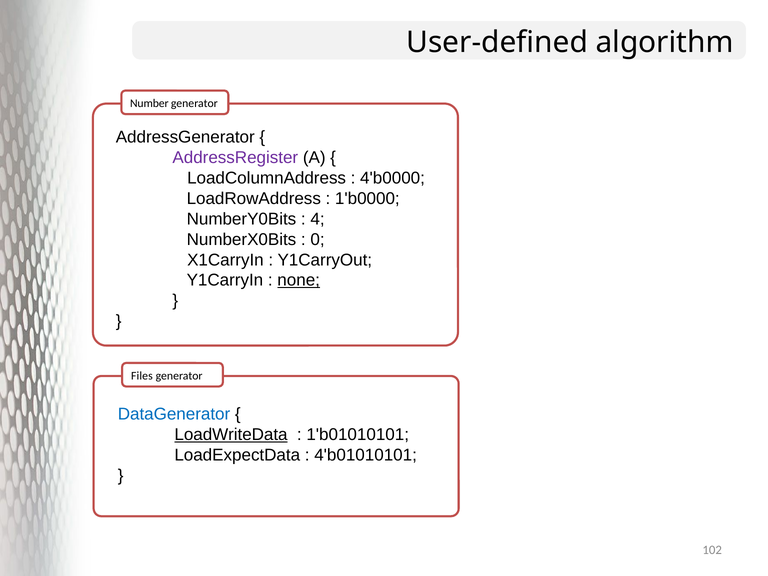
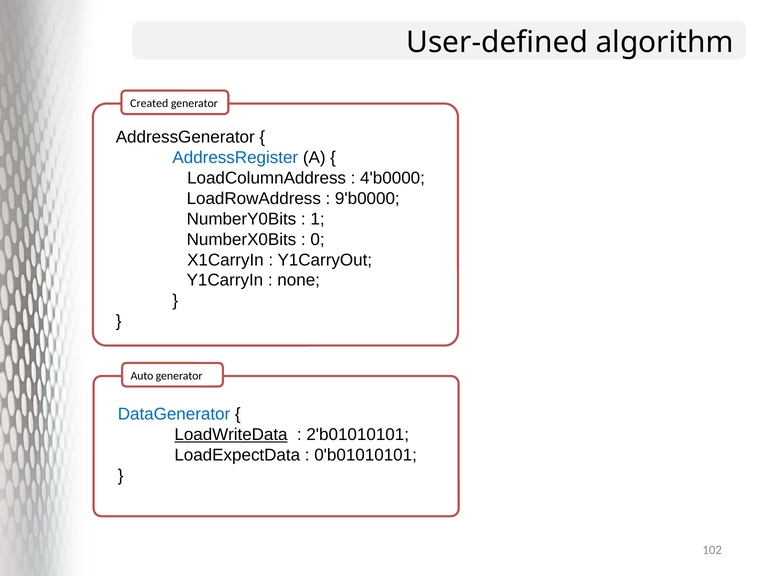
Number: Number -> Created (149, 103)
AddressRegister colour: purple -> blue (235, 158)
1'b0000: 1'b0000 -> 9'b0000 (367, 198)
4: 4 -> 1 (318, 219)
none underline: present -> none (299, 280)
Files: Files -> Auto (142, 376)
1'b01010101: 1'b01010101 -> 2'b01010101 (358, 435)
4'b01010101: 4'b01010101 -> 0'b01010101 (366, 455)
